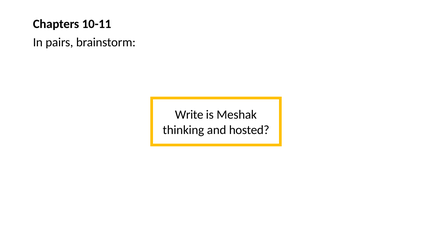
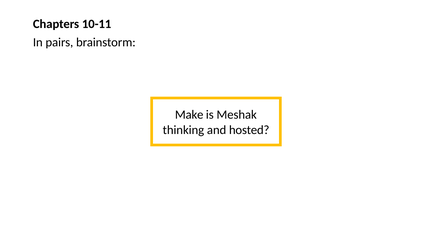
Write: Write -> Make (189, 115)
